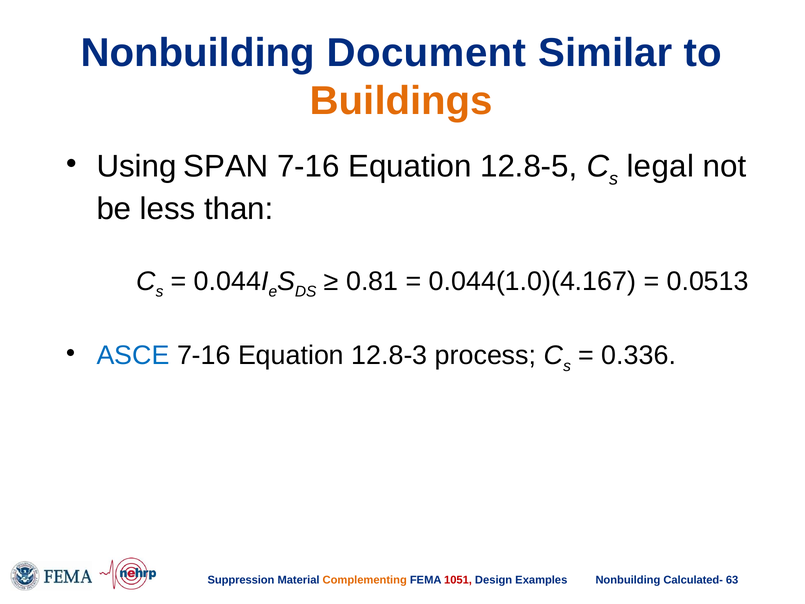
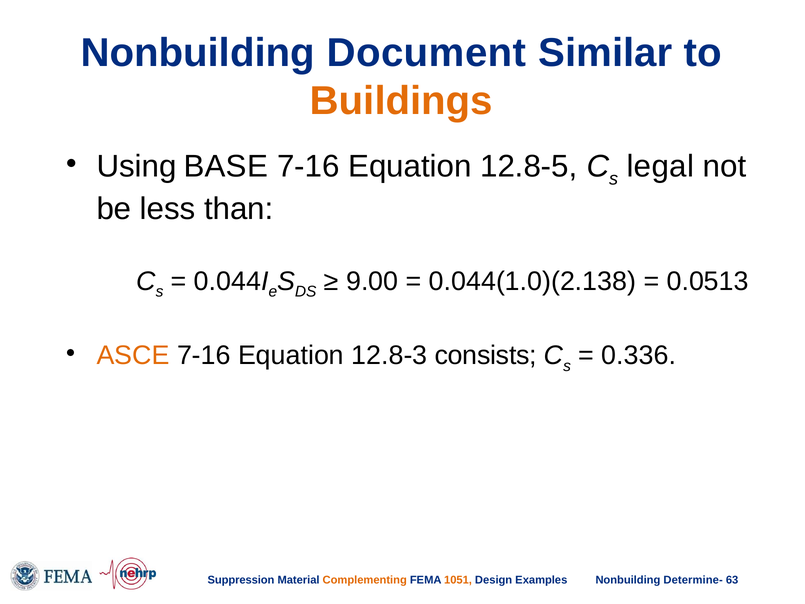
SPAN: SPAN -> BASE (226, 166)
0.81: 0.81 -> 9.00 (372, 281)
0.044(1.0)(4.167: 0.044(1.0)(4.167 -> 0.044(1.0)(2.138 (533, 281)
ASCE colour: blue -> orange (133, 355)
process: process -> consists (486, 355)
1051 colour: red -> orange (458, 580)
Calculated-: Calculated- -> Determine- (693, 580)
